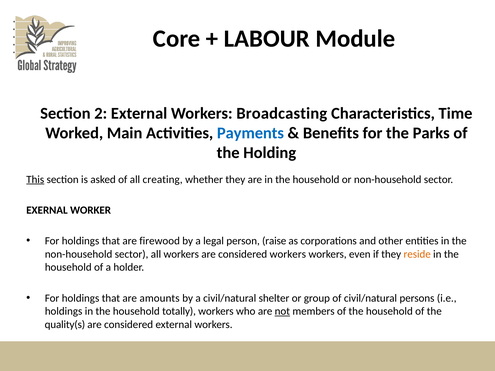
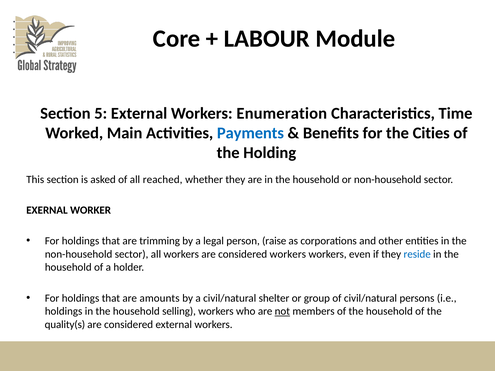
2: 2 -> 5 (101, 113)
Broadcasting: Broadcasting -> Enumeration (282, 113)
Parks: Parks -> Cities (431, 133)
This underline: present -> none (35, 180)
creating: creating -> reached (163, 180)
firewood: firewood -> trimming (160, 241)
reside colour: orange -> blue (417, 254)
totally: totally -> selling (179, 311)
